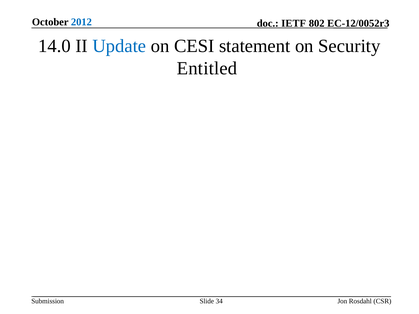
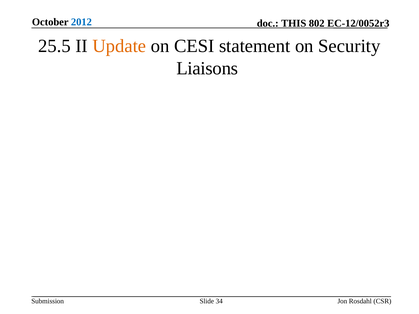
IETF: IETF -> THIS (294, 23)
14.0: 14.0 -> 25.5 (54, 46)
Update colour: blue -> orange (119, 46)
Entitled: Entitled -> Liaisons (207, 68)
